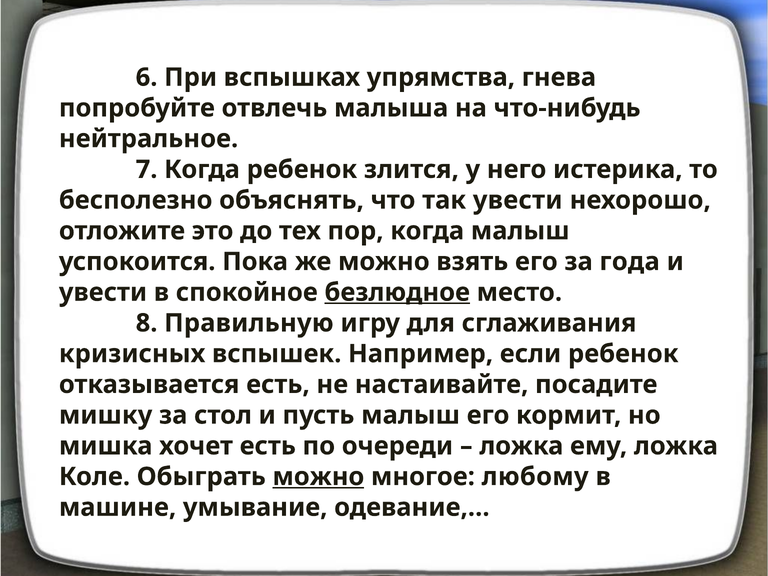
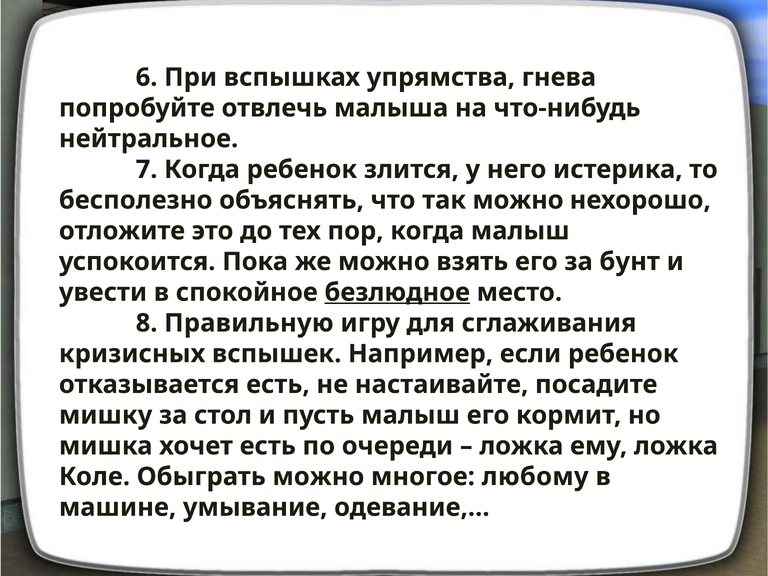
так увести: увести -> можно (518, 200)
года: года -> бунт (630, 262)
можно underline: present -> none (318, 477)
